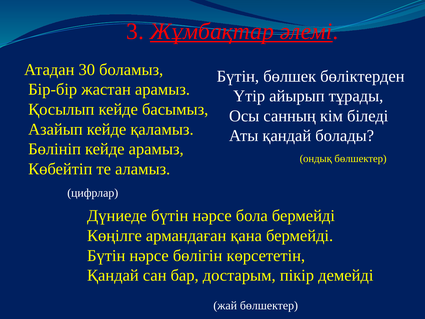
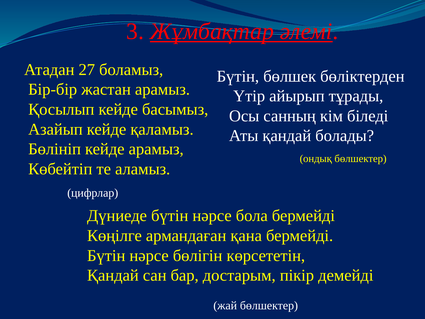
30: 30 -> 27 (87, 70)
